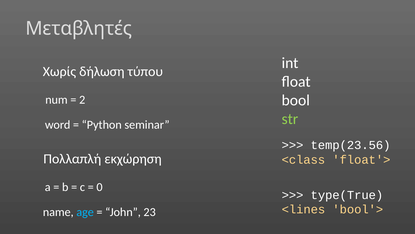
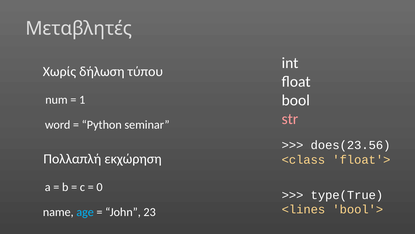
2: 2 -> 1 (82, 100)
str colour: light green -> pink (290, 119)
temp(23.56: temp(23.56 -> does(23.56 (351, 145)
